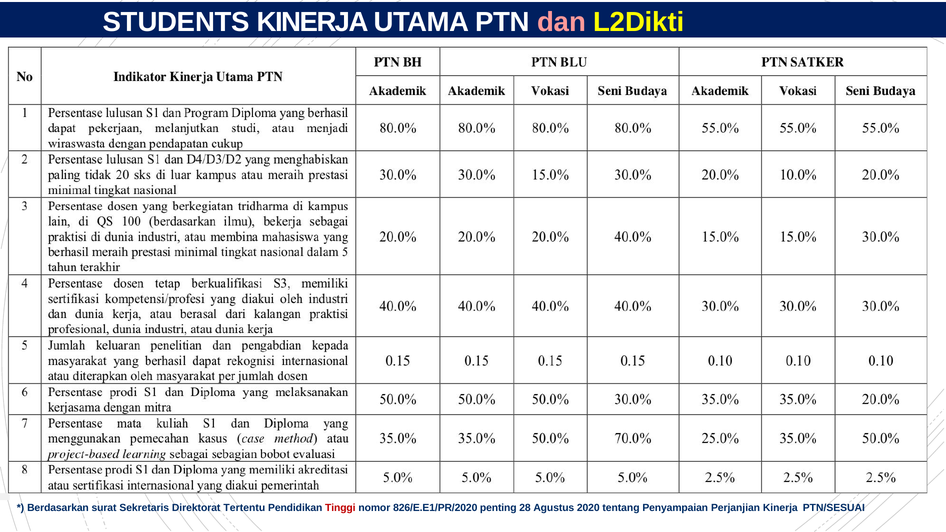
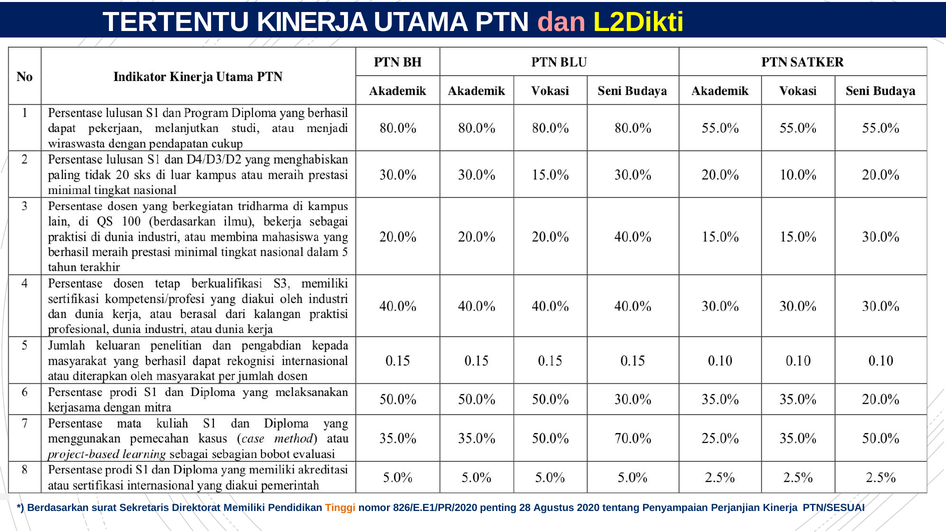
STUDENTS: STUDENTS -> TERTENTU (176, 22)
Tertentu: Tertentu -> Memiliki (244, 508)
Tinggi colour: red -> orange (340, 508)
